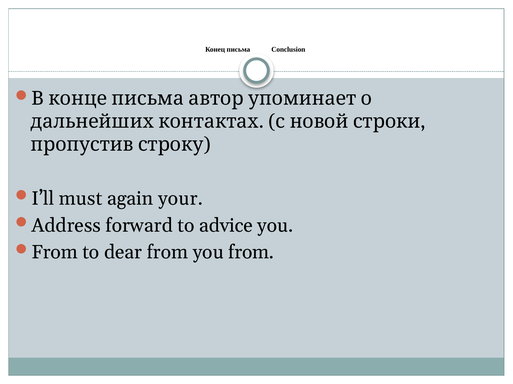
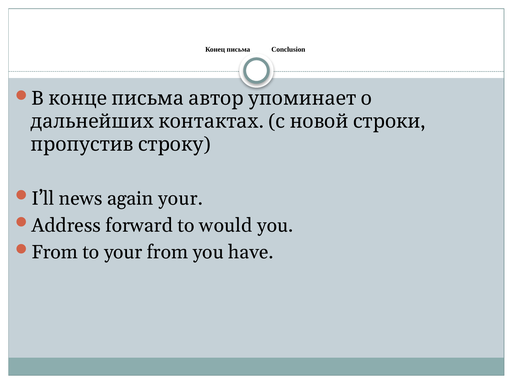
must: must -> news (81, 199)
advice: advice -> would (226, 226)
to dear: dear -> your (123, 253)
you from: from -> have (251, 253)
